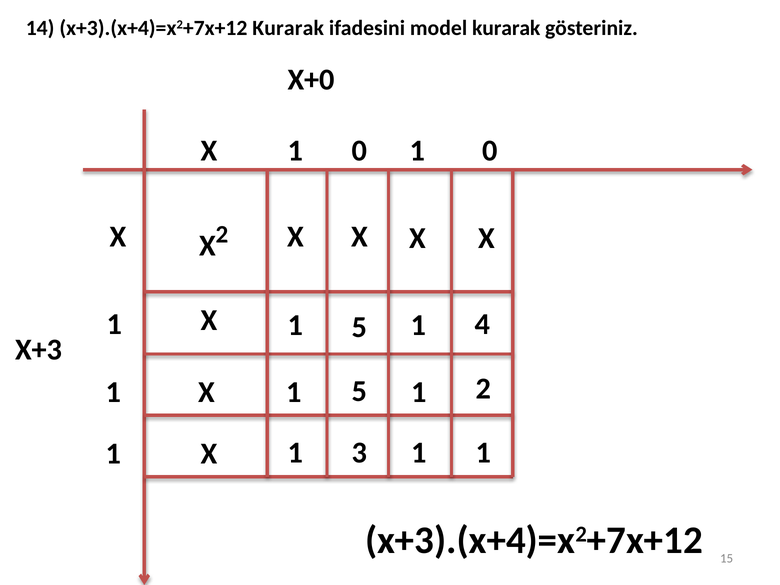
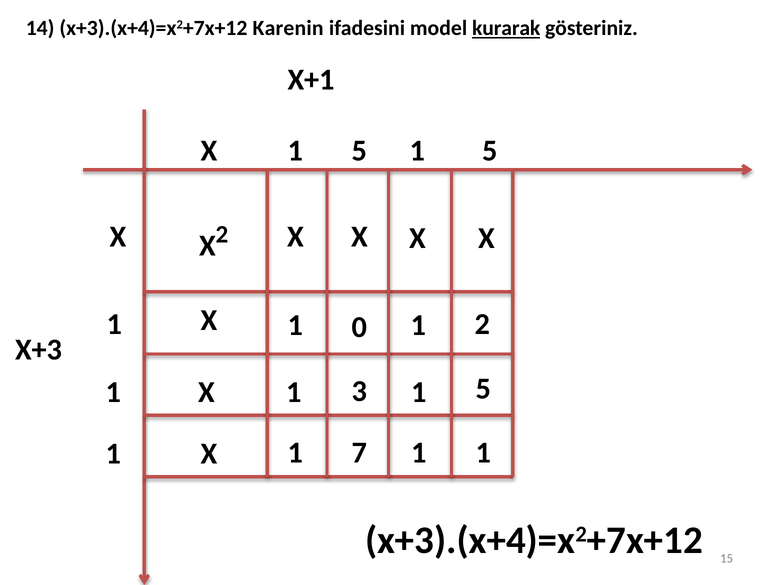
x+3).(x+4)=x2+7x+12 Kurarak: Kurarak -> Karenin (288, 28)
kurarak underline: none -> present (506, 28)
X+0: X+0 -> X+1 (311, 80)
X 1 0: 0 -> 5 (360, 151)
0: 0 -> 5 (490, 151)
5: 5 -> 0 (360, 327)
1 4: 4 -> 2 (482, 324)
5: 5 -> 3 (360, 391)
2: 2 -> 5 (484, 389)
3: 3 -> 7 (360, 453)
